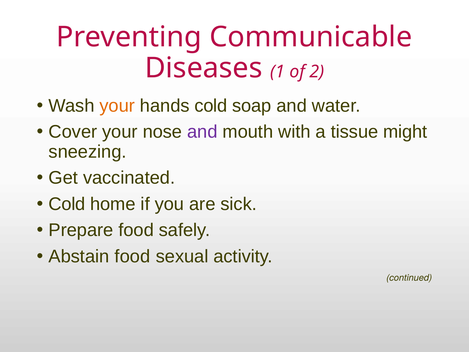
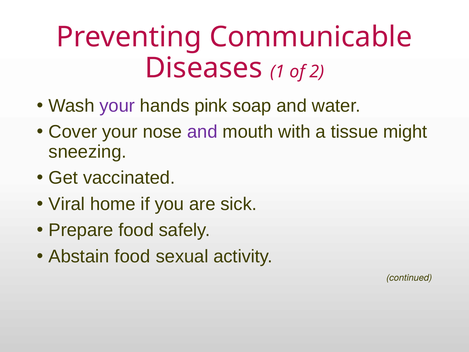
your colour: orange -> purple (117, 106)
hands cold: cold -> pink (211, 106)
Cold: Cold -> Viral (67, 204)
